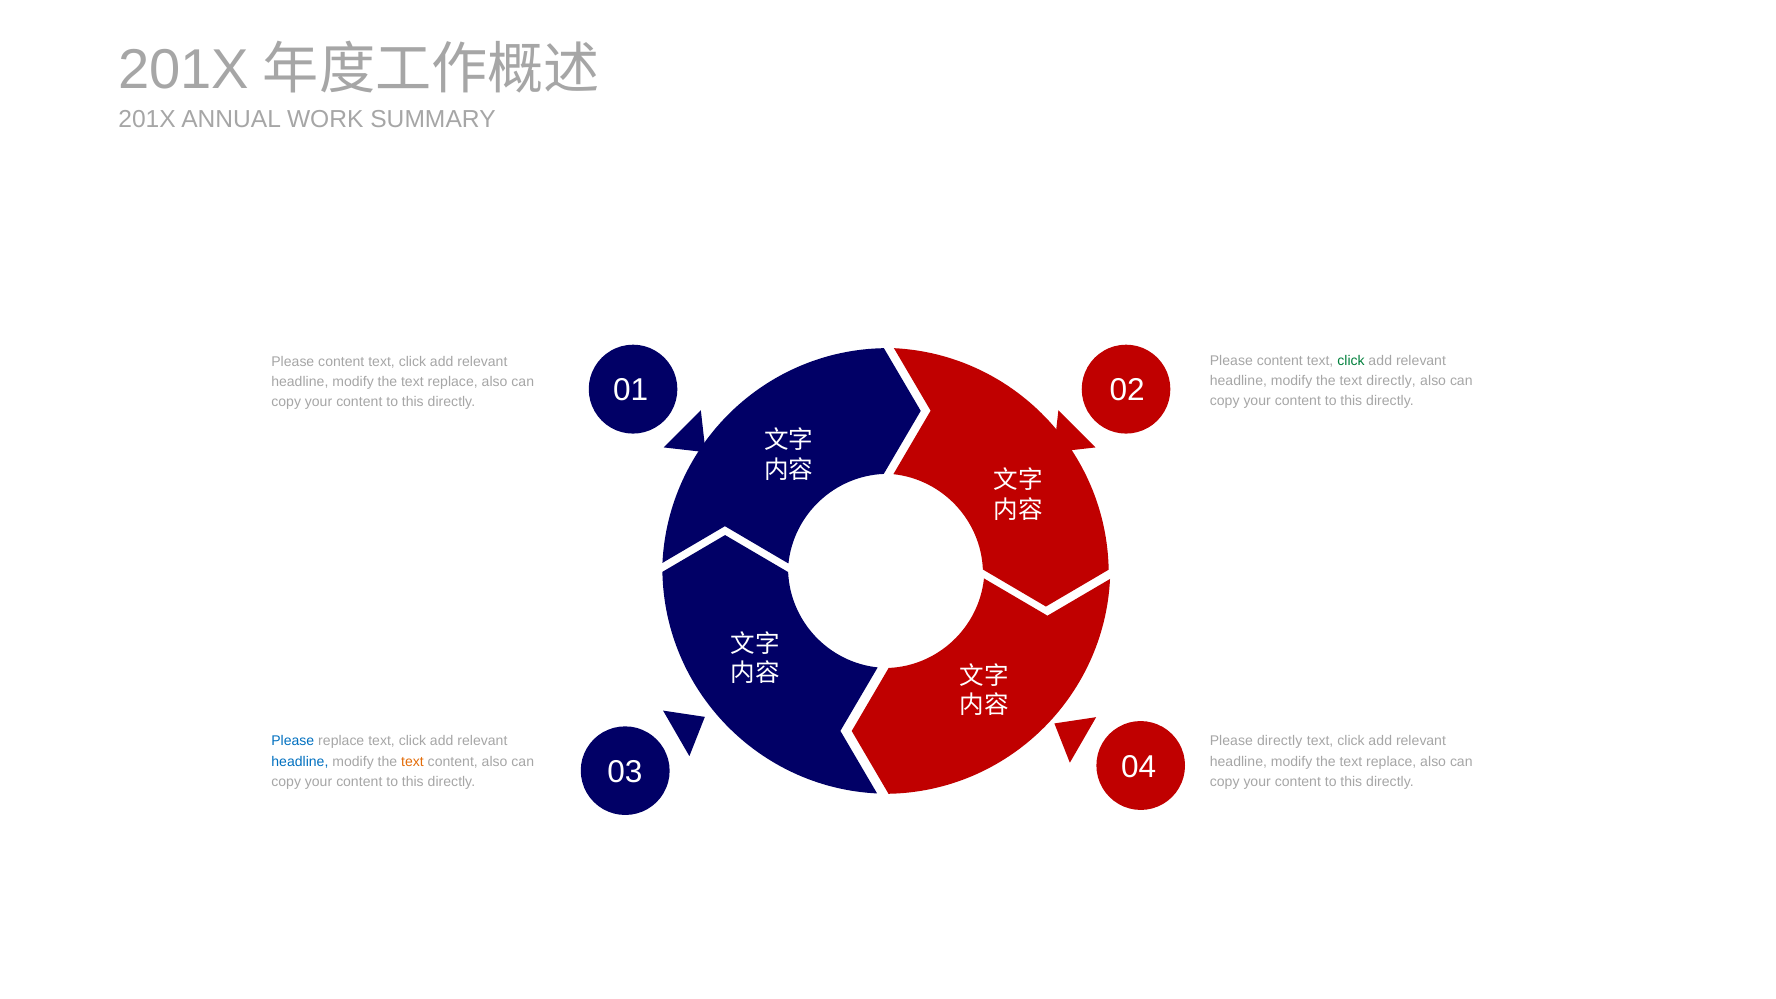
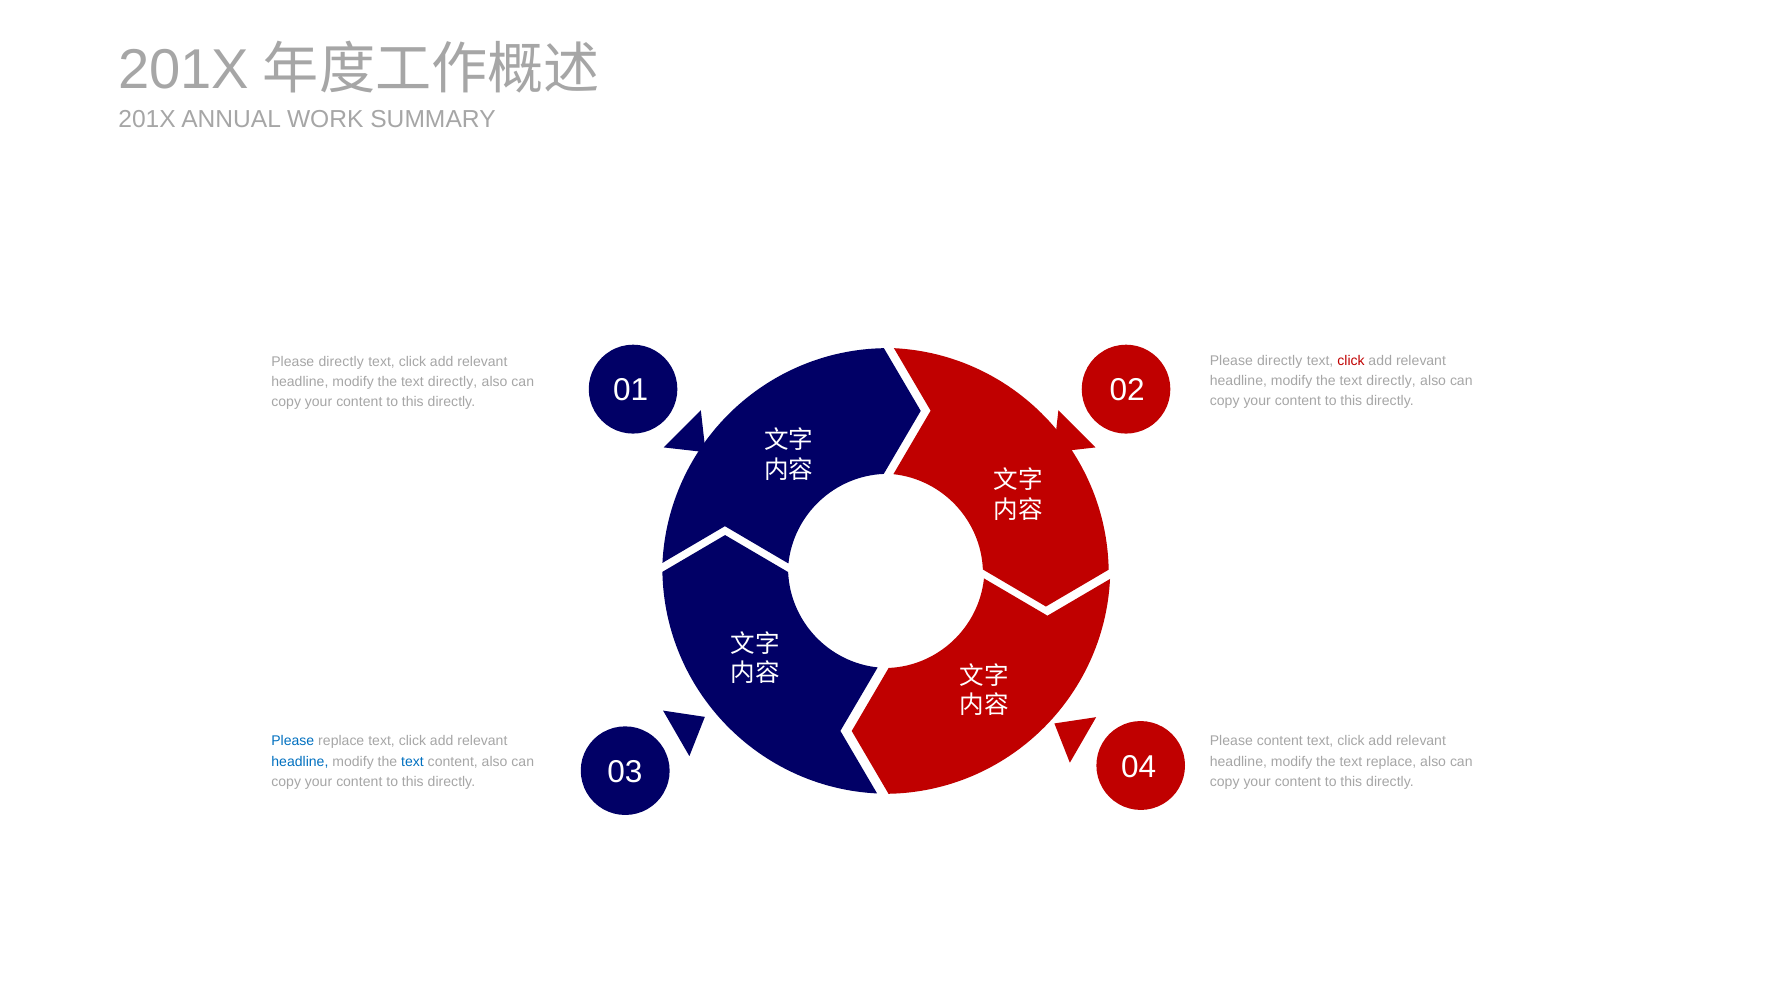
content: content -> directly (1280, 361)
click colour: green -> red (1351, 361)
content: content -> directly (341, 361)
replace: replace -> directly (453, 382)
Please directly: directly -> content (1280, 741)
text colour: orange -> blue (412, 761)
